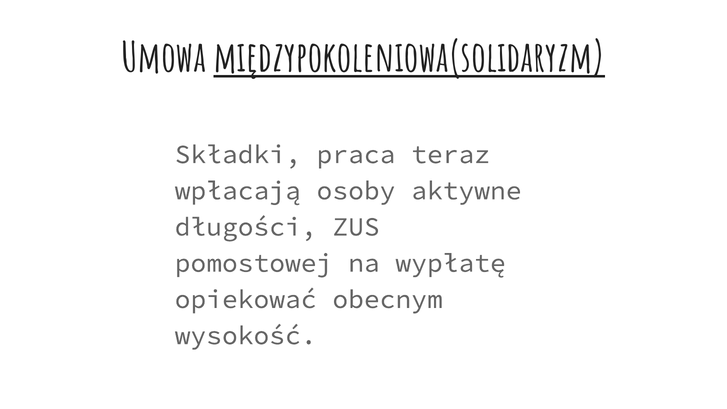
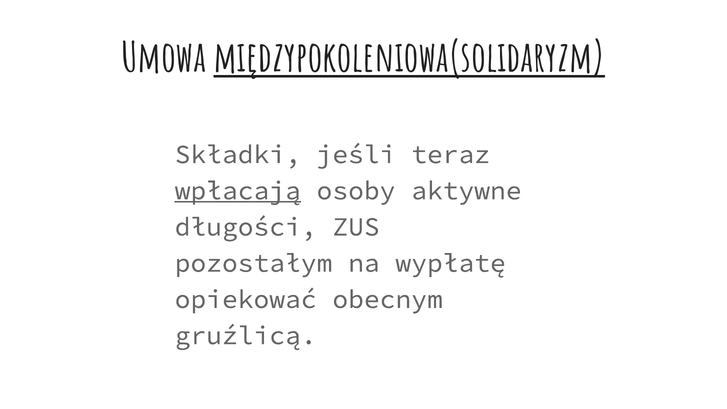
praca: praca -> jeśli (356, 154)
wpłacają underline: none -> present (238, 191)
pomostowej: pomostowej -> pozostałym (254, 263)
wysokość: wysokość -> gruźlicą (246, 335)
